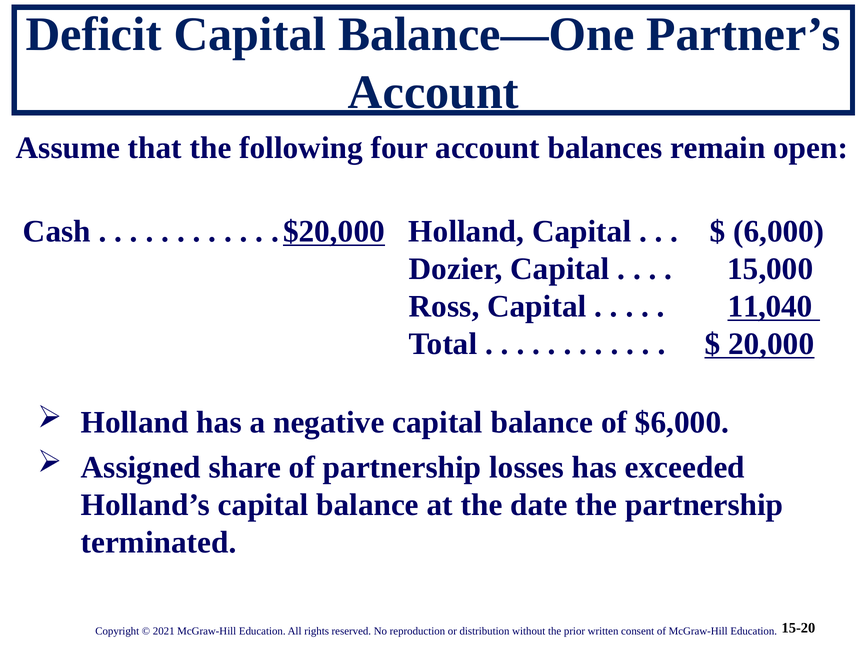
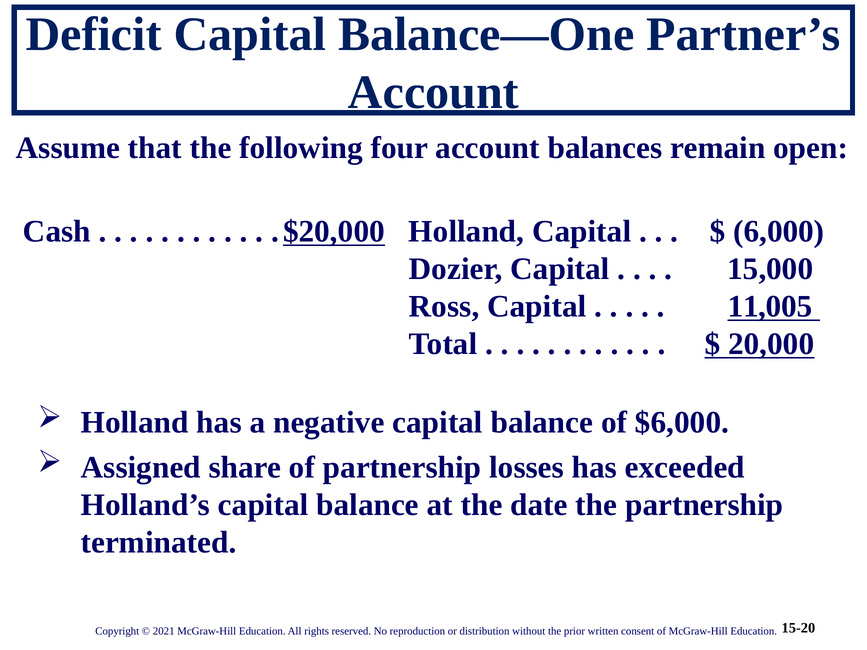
11,040: 11,040 -> 11,005 (770, 306)
